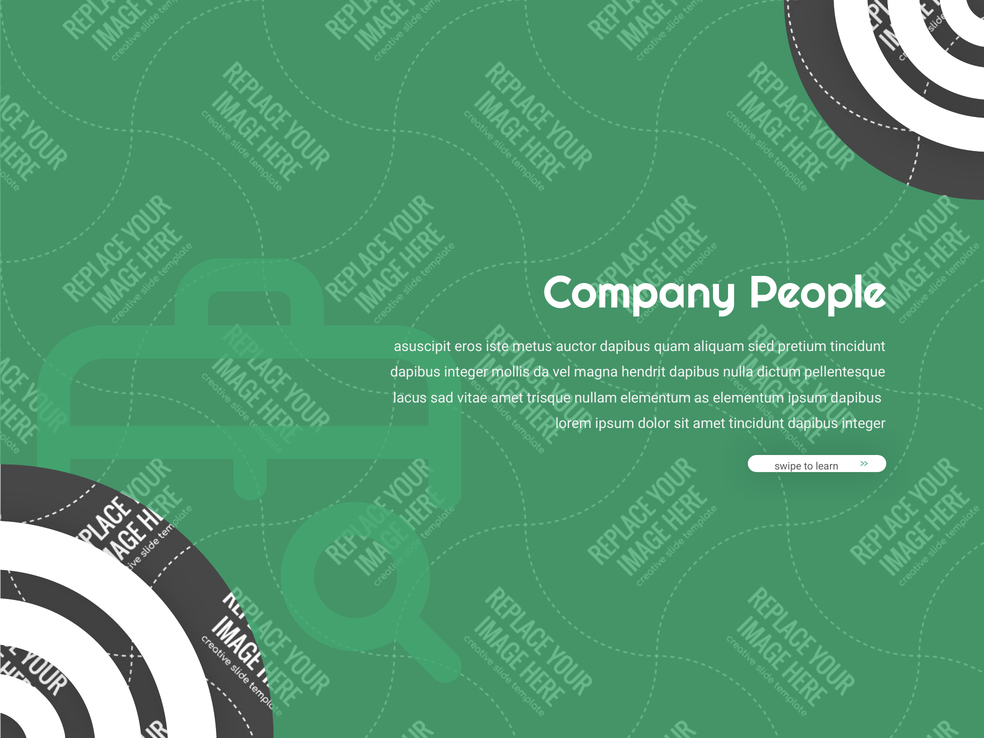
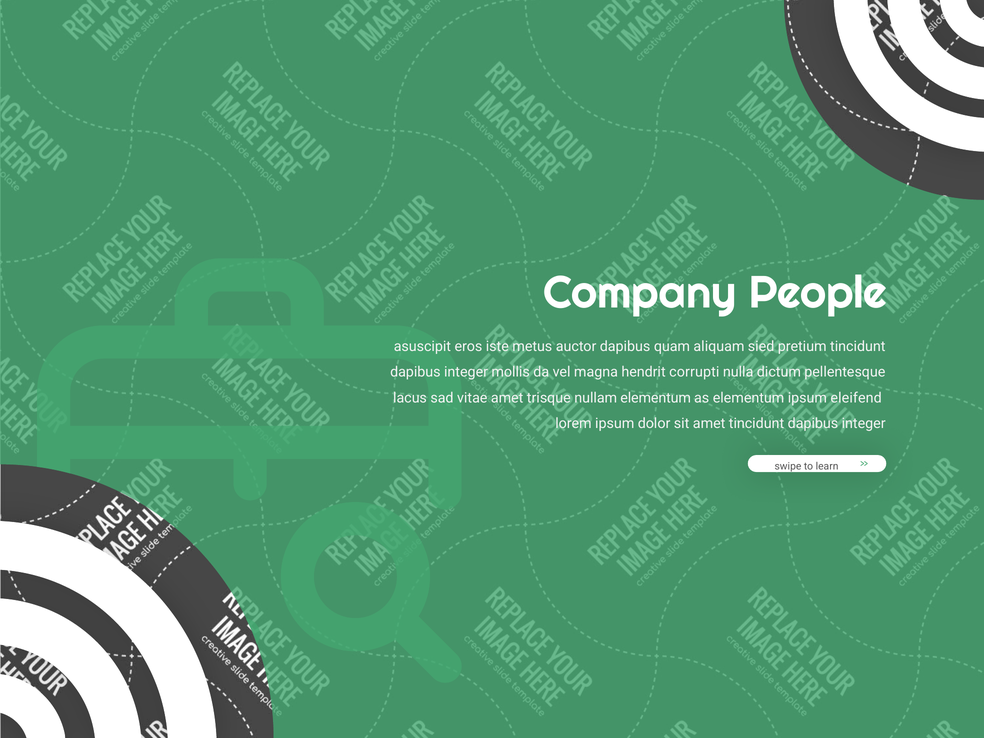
hendrit dapibus: dapibus -> corrupti (694, 372)
ipsum dapibus: dapibus -> eleifend (856, 398)
